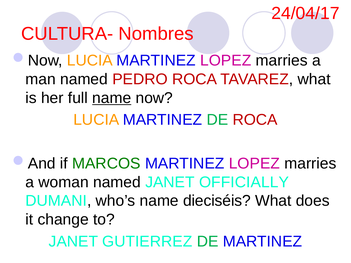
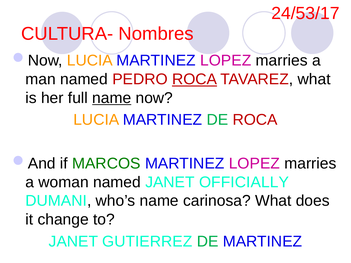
24/04/17: 24/04/17 -> 24/53/17 (305, 13)
ROCA underline: none -> present (195, 79)
dieciséis: dieciséis -> carinosa (217, 201)
